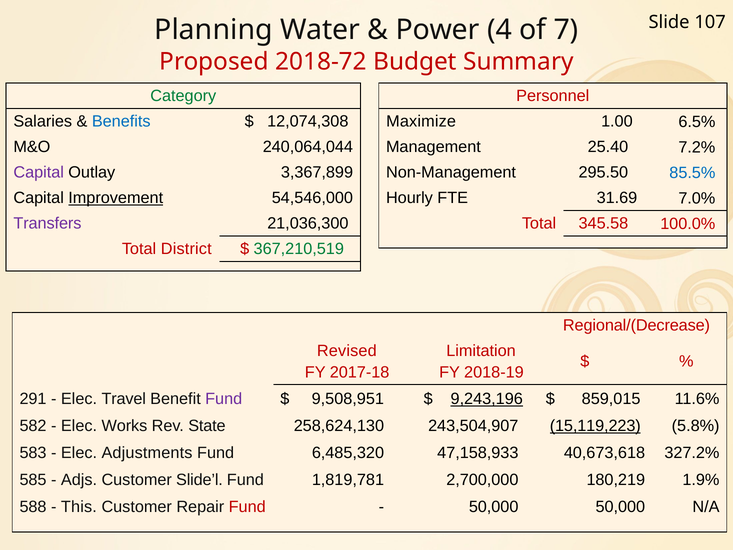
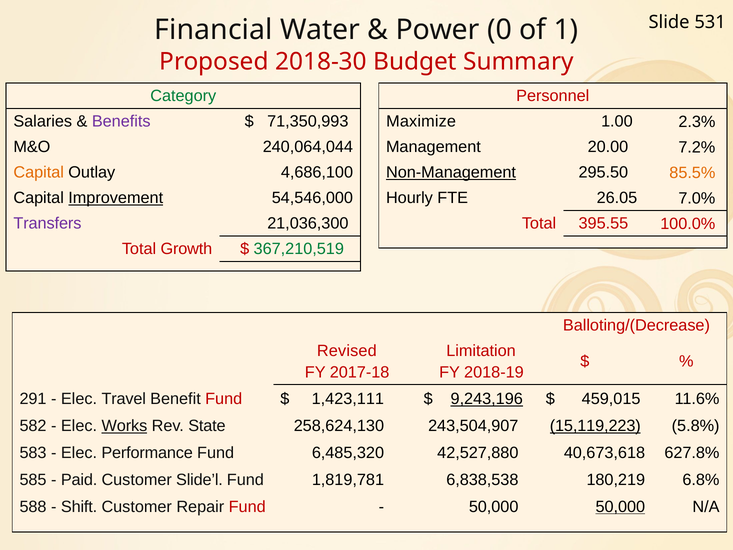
107: 107 -> 531 (710, 22)
Planning: Planning -> Financial (214, 30)
4: 4 -> 0 (500, 30)
7: 7 -> 1 (566, 30)
2018-72: 2018-72 -> 2018-30 (321, 62)
Benefits colour: blue -> purple (121, 121)
12,074,308: 12,074,308 -> 71,350,993 (308, 121)
6.5%: 6.5% -> 2.3% (697, 122)
25.40: 25.40 -> 20.00 (608, 147)
Capital colour: purple -> orange (39, 172)
3,367,899: 3,367,899 -> 4,686,100 (317, 172)
Non-Management underline: none -> present (451, 172)
85.5% colour: blue -> orange (692, 173)
31.69: 31.69 -> 26.05 (617, 198)
345.58: 345.58 -> 395.55 (603, 223)
District: District -> Growth (186, 249)
Regional/(Decrease: Regional/(Decrease -> Balloting/(Decrease (636, 325)
Fund colour: purple -> red (224, 399)
9,508,951: 9,508,951 -> 1,423,111 (348, 399)
859,015: 859,015 -> 459,015 (611, 399)
Works underline: none -> present (124, 426)
Adjustments: Adjustments -> Performance (147, 453)
47,158,933: 47,158,933 -> 42,527,880 (478, 453)
327.2%: 327.2% -> 627.8% (692, 453)
Adjs: Adjs -> Paid (79, 480)
2,700,000: 2,700,000 -> 6,838,538 (482, 480)
1.9%: 1.9% -> 6.8% (701, 480)
This: This -> Shift (79, 507)
50,000 underline: none -> present (620, 507)
